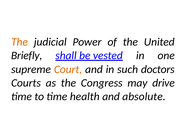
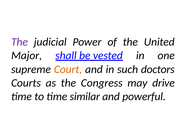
The colour: orange -> purple (20, 42)
Briefly: Briefly -> Major (27, 56)
health: health -> similar (85, 97)
absolute: absolute -> powerful (144, 97)
